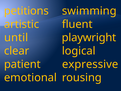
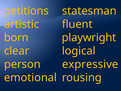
swimming: swimming -> statesman (89, 11)
until: until -> born (16, 37)
patient: patient -> person (22, 64)
